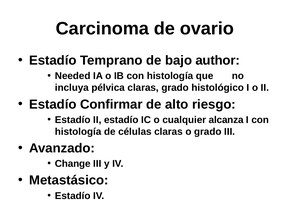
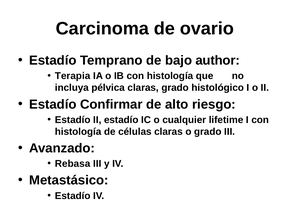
Needed: Needed -> Terapia (73, 76)
alcanza: alcanza -> lifetime (226, 120)
Change: Change -> Rebasa (73, 164)
